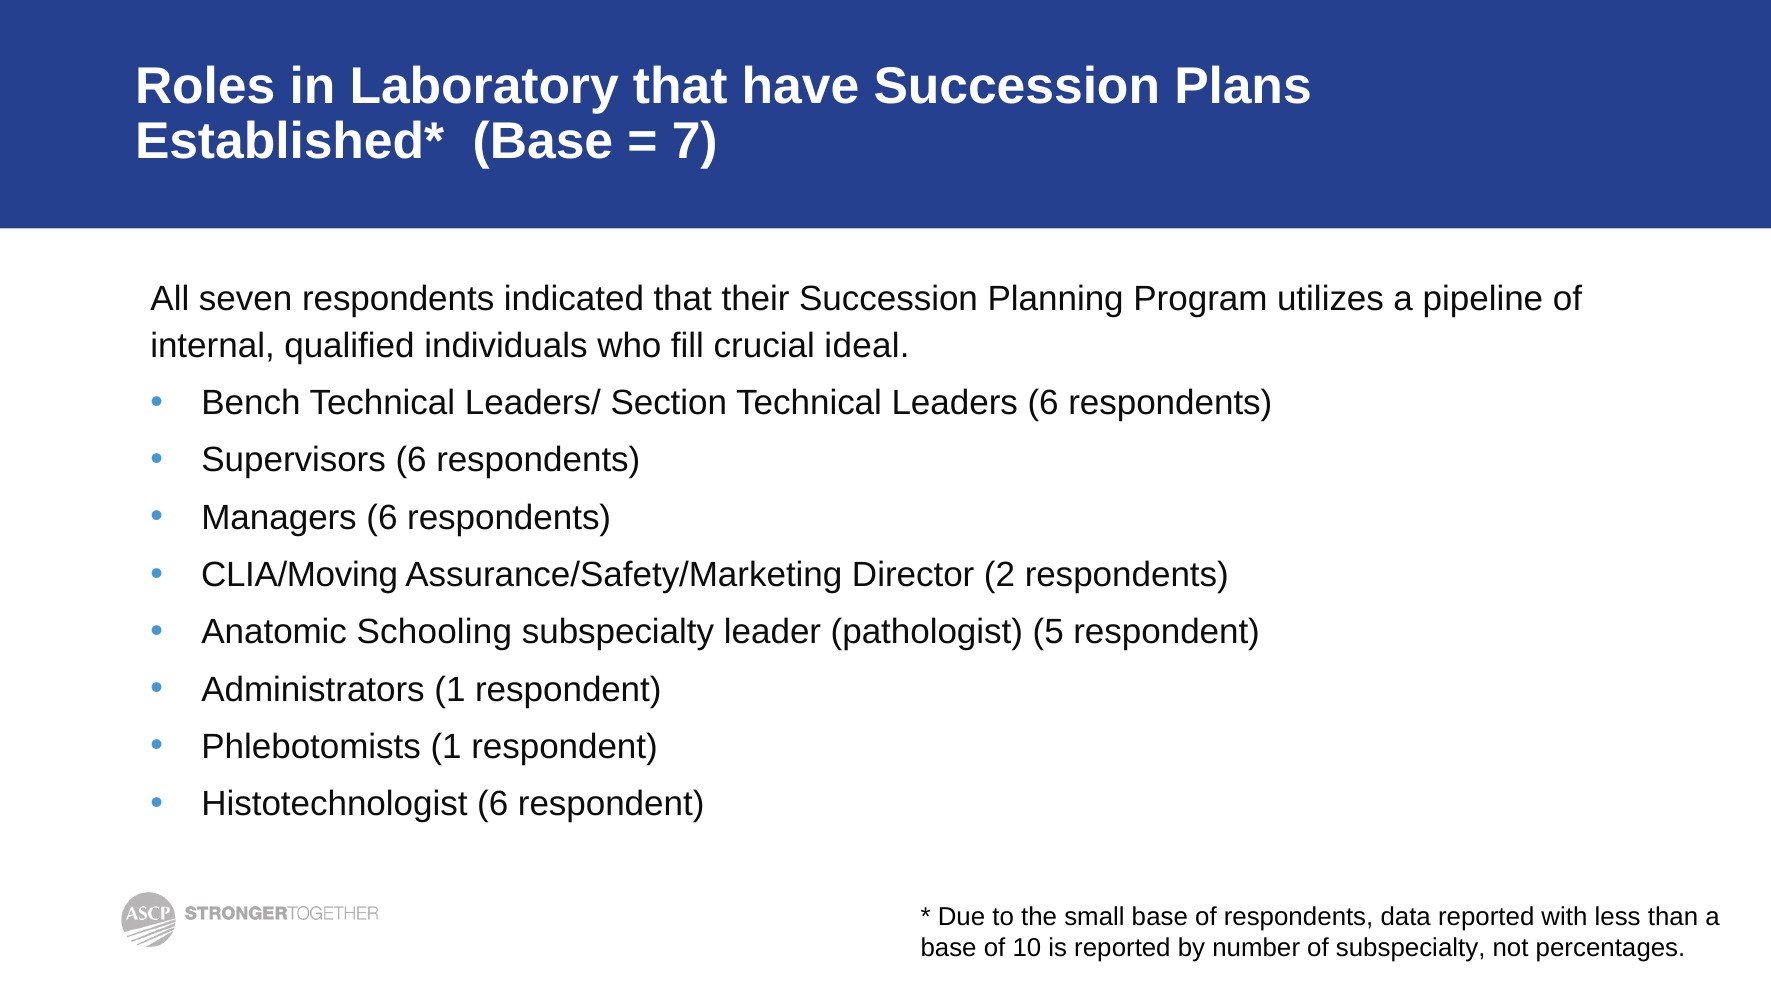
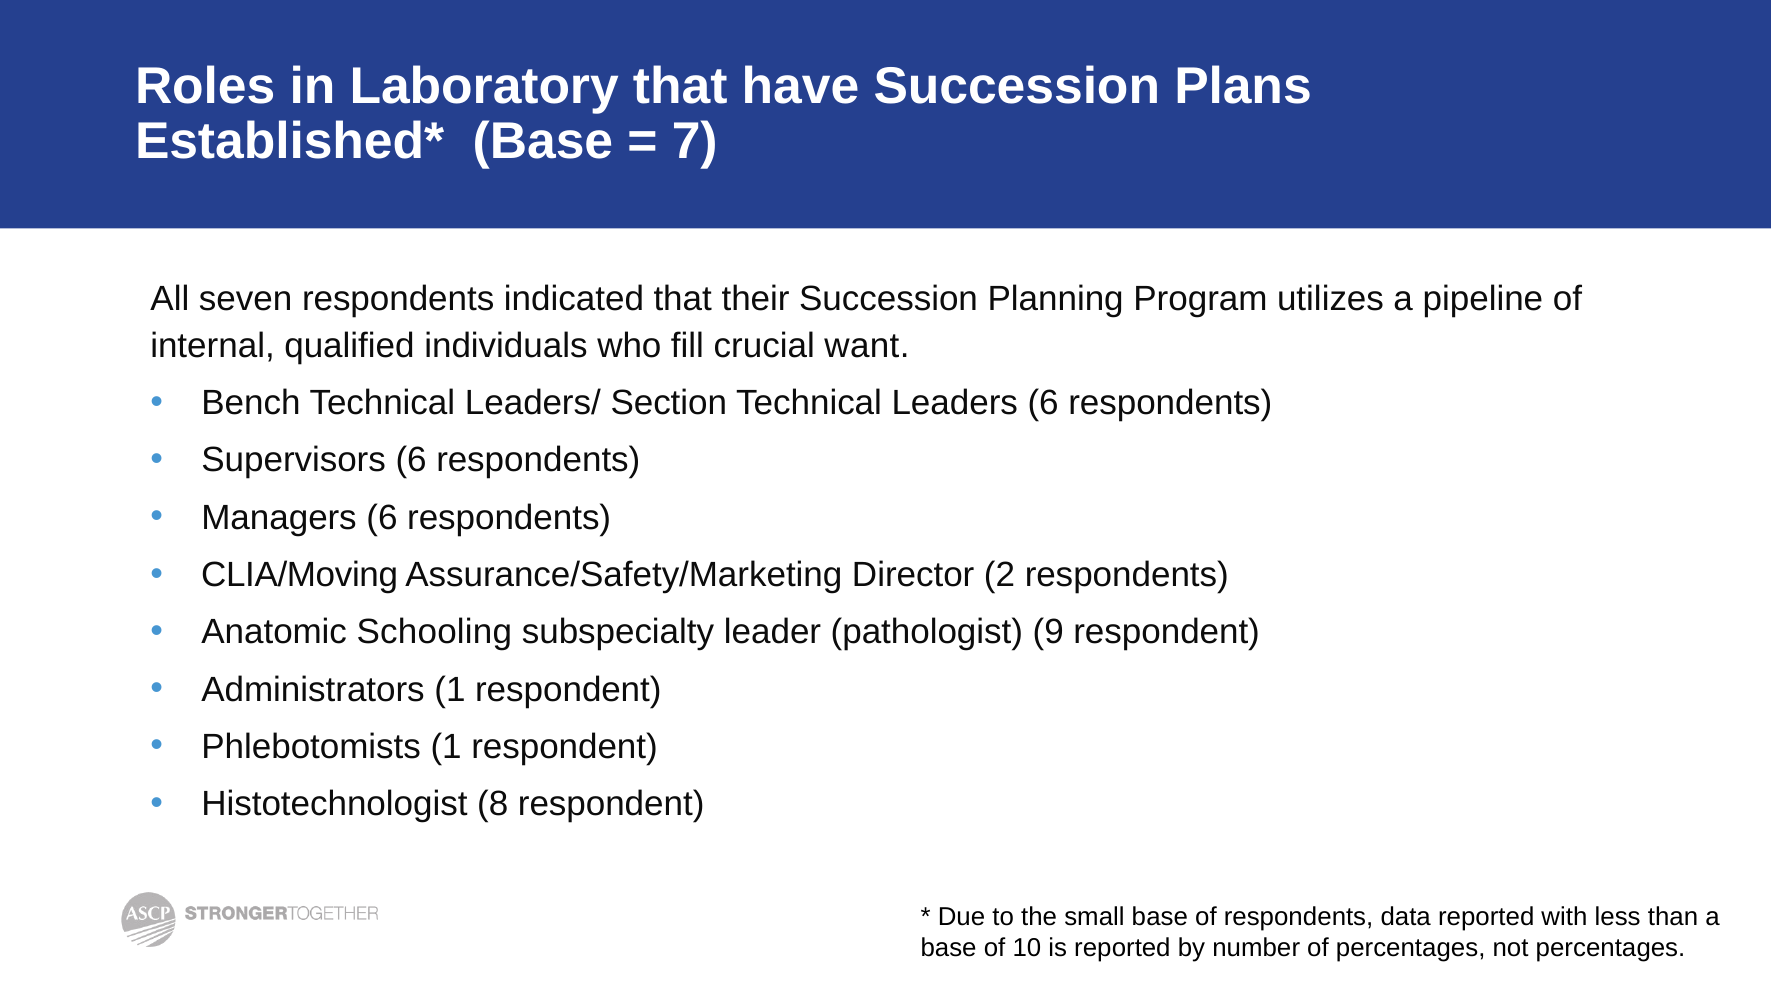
ideal: ideal -> want (867, 346)
5: 5 -> 9 (1048, 632)
Histotechnologist 6: 6 -> 8 (493, 804)
of subspecialty: subspecialty -> percentages (1411, 948)
